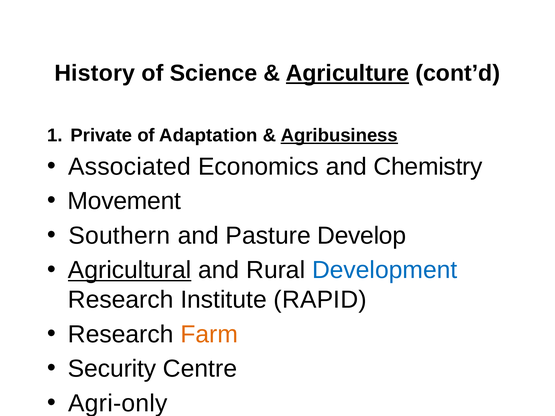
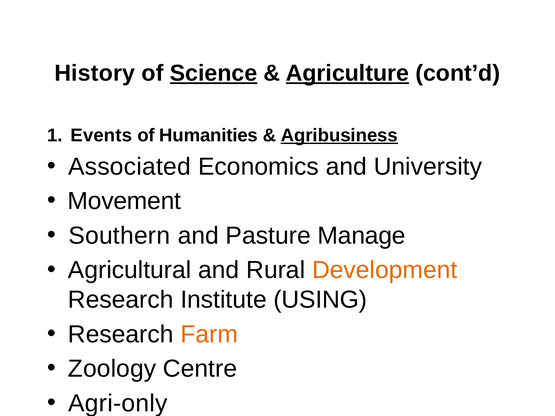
Science underline: none -> present (214, 73)
Private: Private -> Events (101, 135)
Adaptation: Adaptation -> Humanities (209, 135)
Chemistry: Chemistry -> University (428, 167)
Develop: Develop -> Manage (362, 236)
Agricultural underline: present -> none (130, 270)
Development colour: blue -> orange (385, 270)
RAPID: RAPID -> USING (320, 300)
Security: Security -> Zoology (112, 369)
